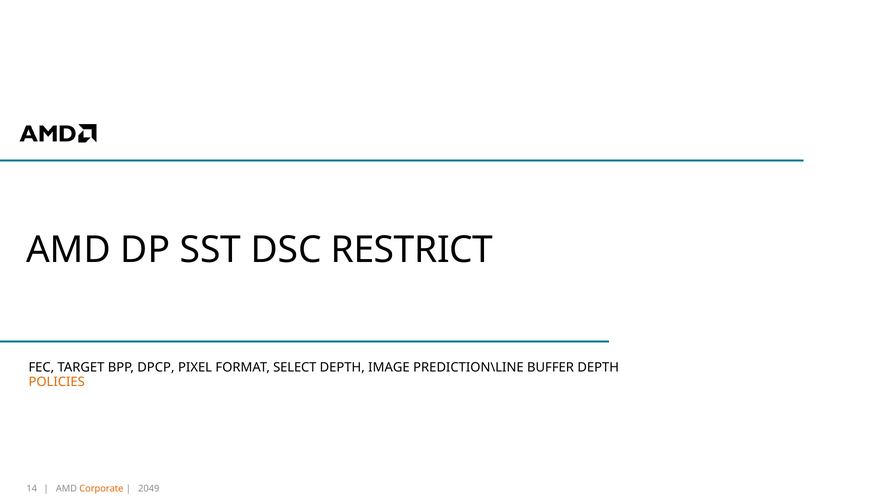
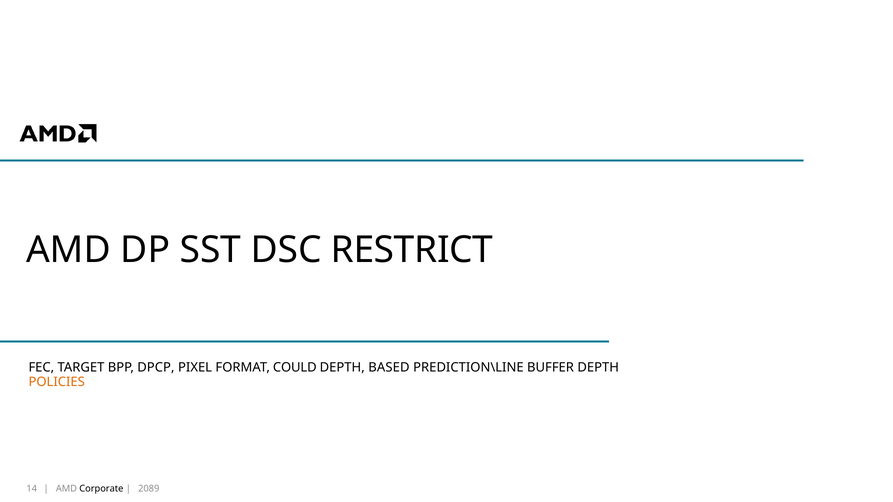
SELECT: SELECT -> COULD (295, 368)
IMAGE: IMAGE -> BASED (389, 368)
Corporate colour: orange -> black (101, 489)
2049: 2049 -> 2089 (149, 489)
